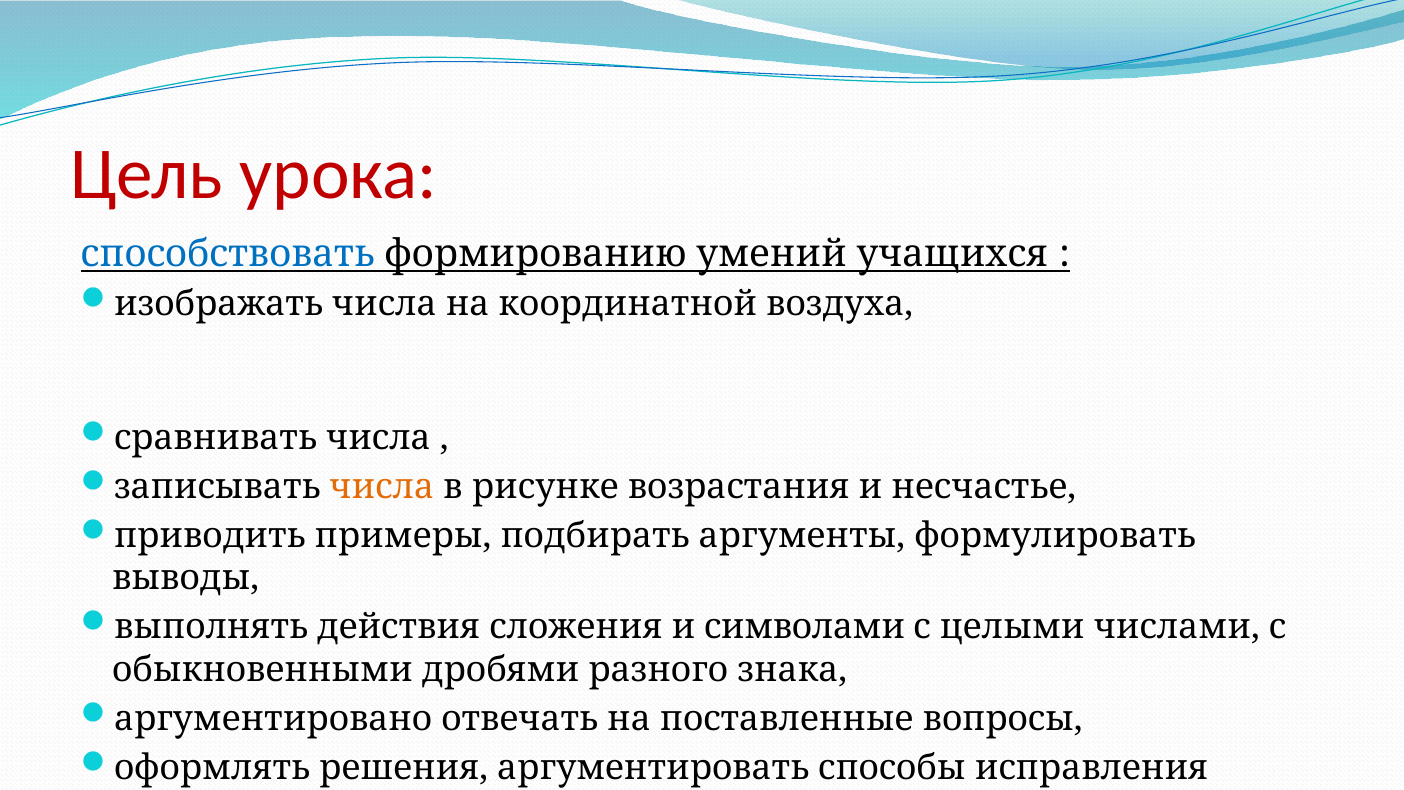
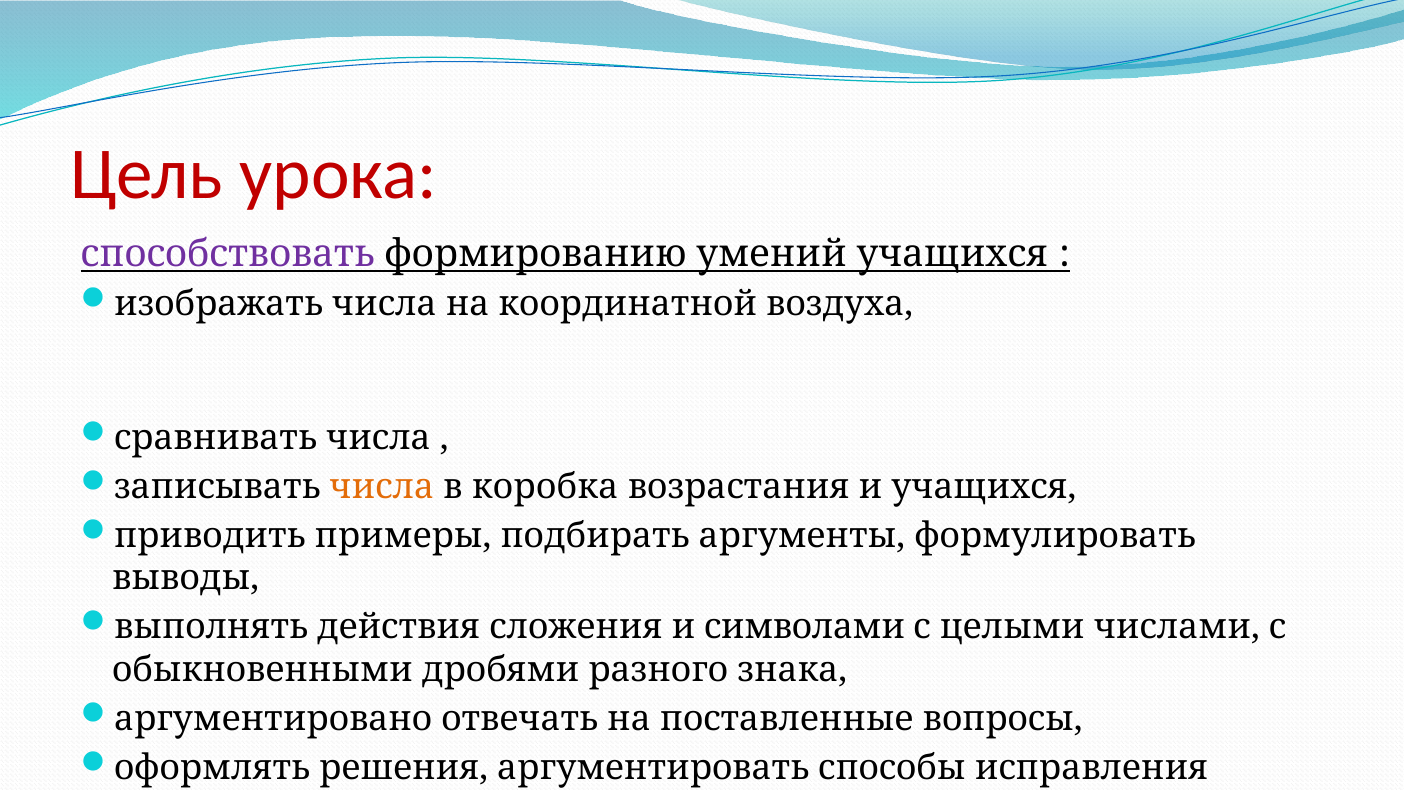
способствовать colour: blue -> purple (228, 254)
рисунке: рисунке -> коробка (545, 487)
и несчастье: несчастье -> учащихся (984, 487)
